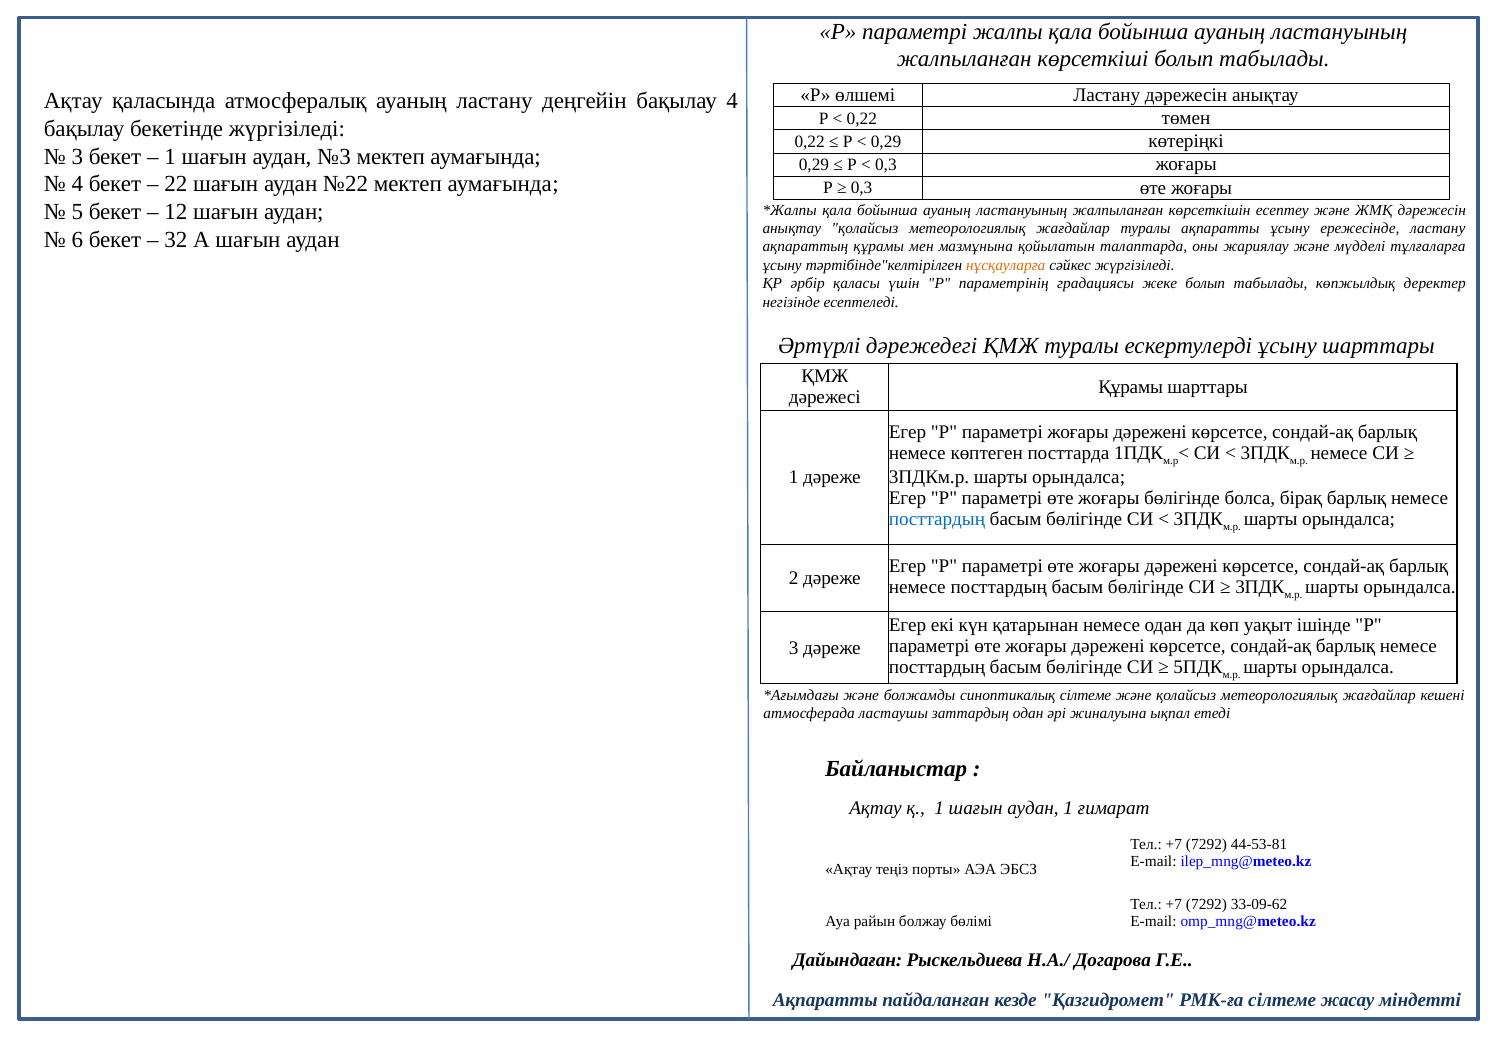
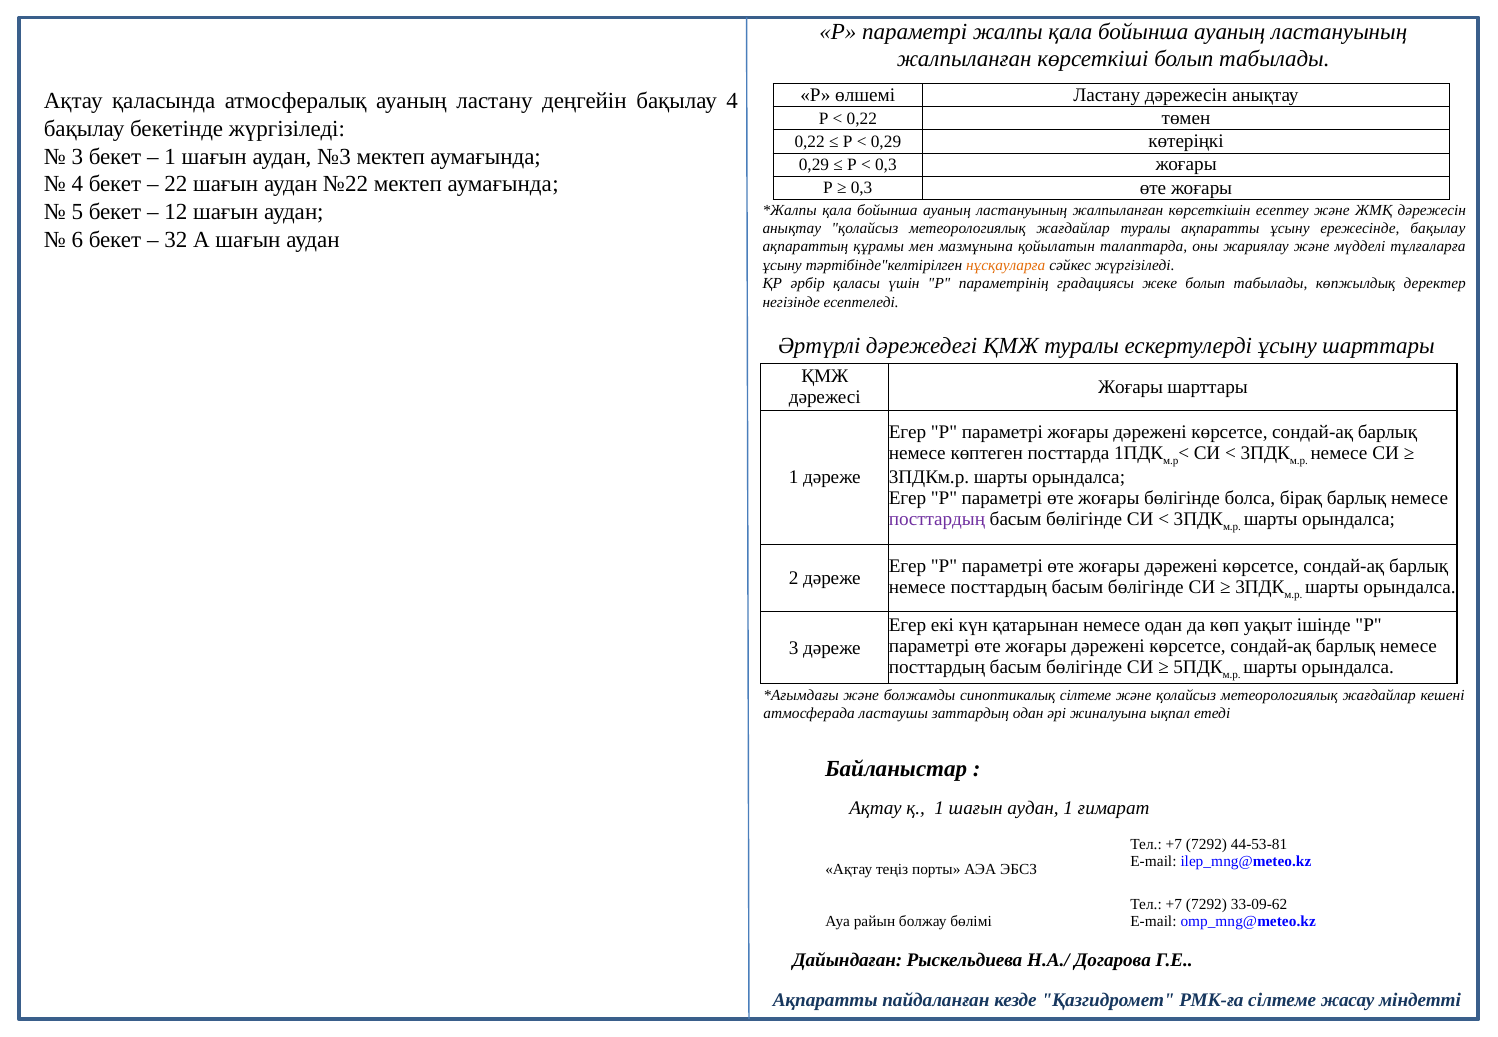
ережесінде ластану: ластану -> бақылау (1438, 228)
Құрамы: Құрамы -> Жоғары (1131, 387)
посттардың colour: blue -> purple (937, 520)
